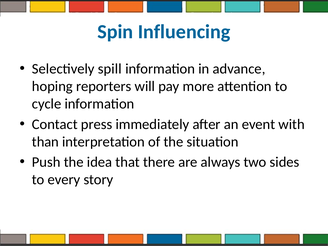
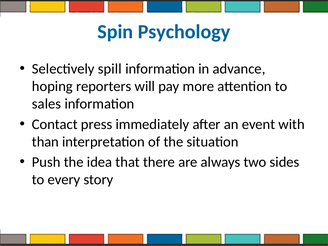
Influencing: Influencing -> Psychology (184, 32)
cycle: cycle -> sales (47, 104)
